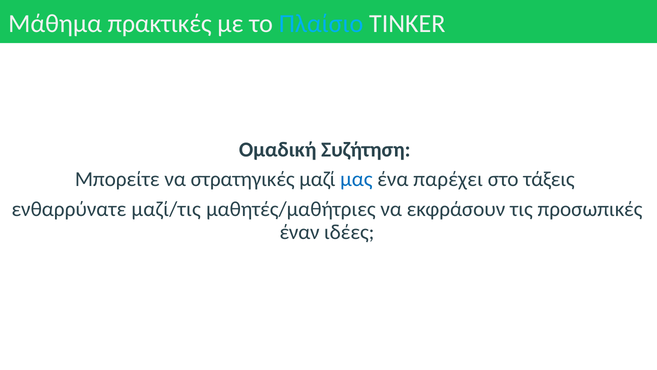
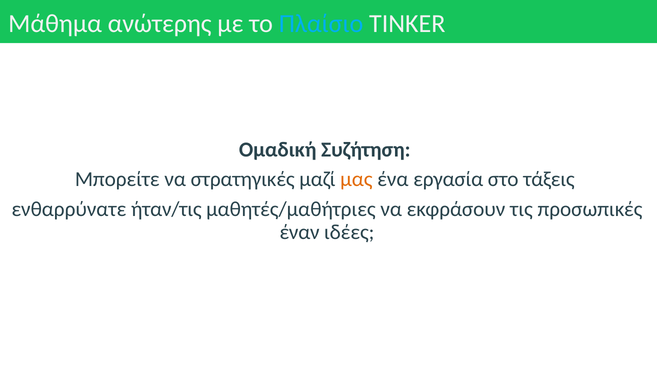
πρακτικές: πρακτικές -> ανώτερης (160, 24)
μας colour: blue -> orange (356, 179)
παρέχει: παρέχει -> εργασία (448, 179)
μαζί/τις: μαζί/τις -> ήταν/τις (166, 209)
